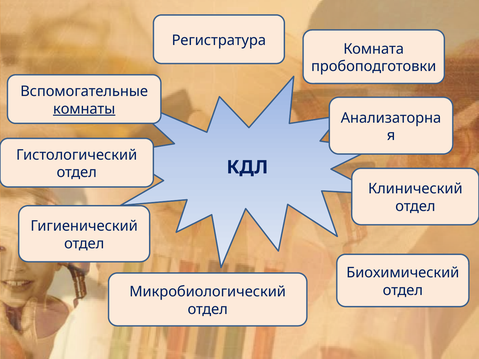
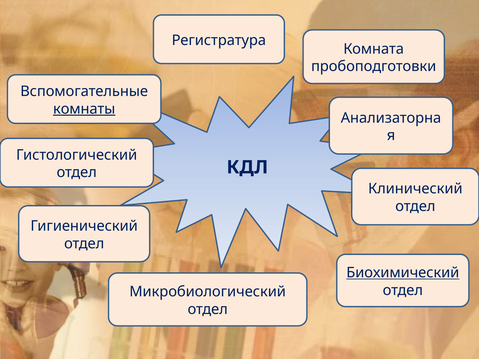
Биохимический underline: none -> present (403, 273)
